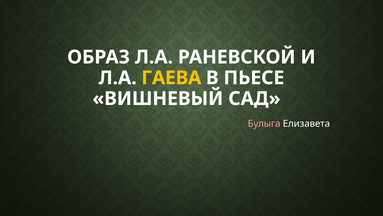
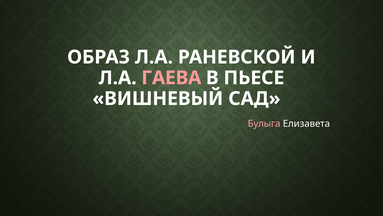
ГАЕВА colour: yellow -> pink (171, 78)
